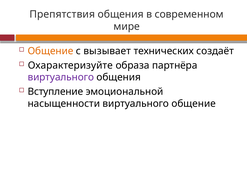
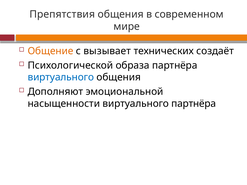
Охарактеризуйте: Охарактеризуйте -> Психологической (70, 65)
виртуального colour: purple -> blue (61, 77)
Вступление: Вступление -> Дополняют (55, 92)
виртуального общение: общение -> партнёра (194, 104)
